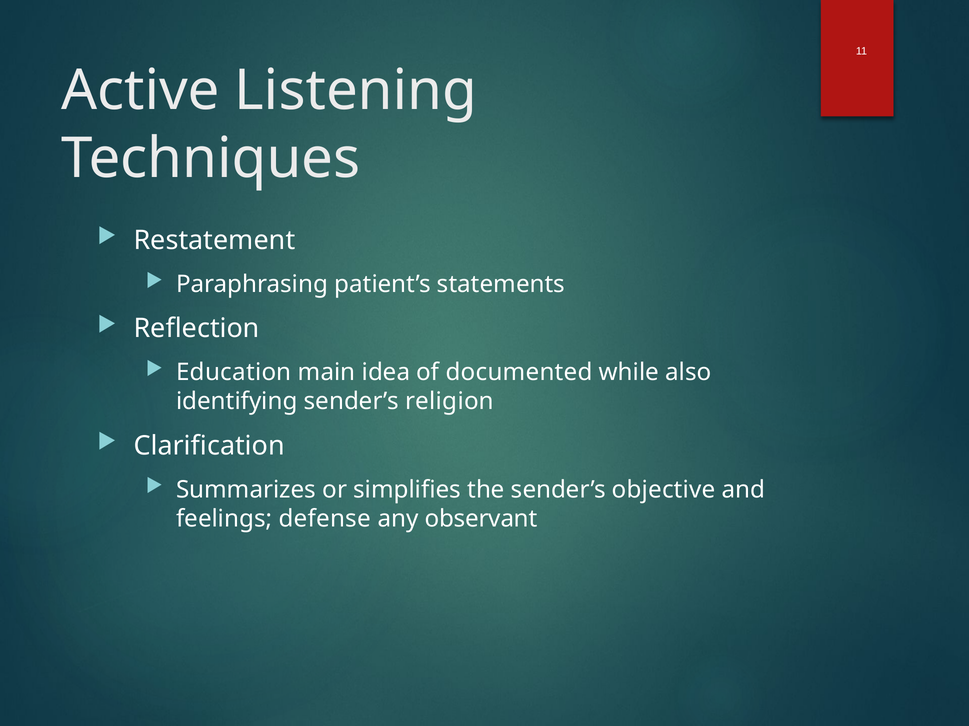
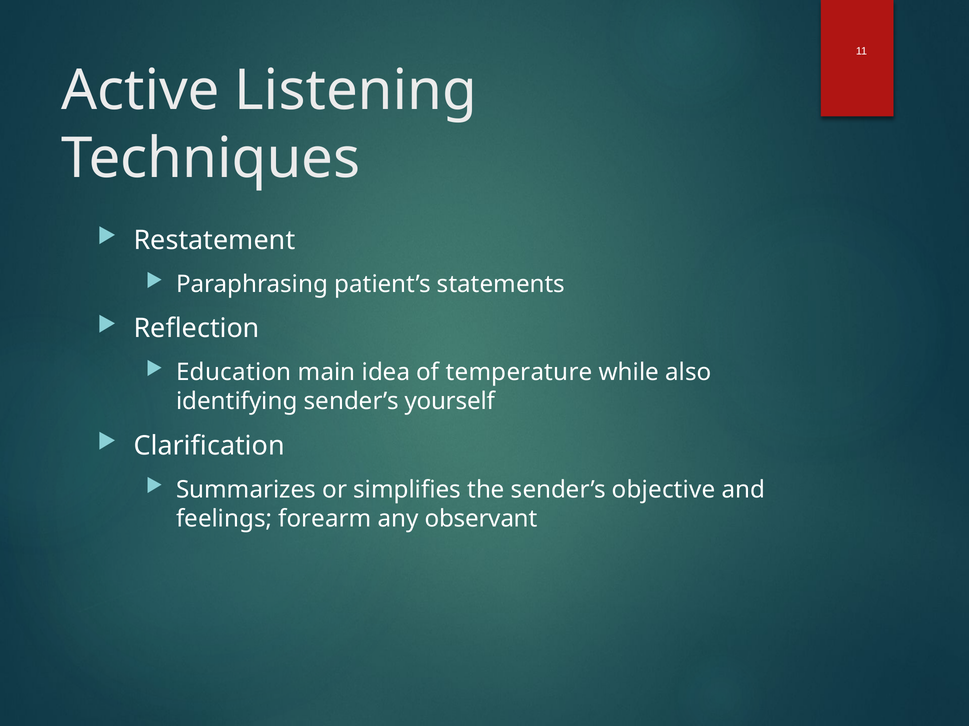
documented: documented -> temperature (519, 373)
religion: religion -> yourself (450, 402)
defense: defense -> forearm (325, 519)
